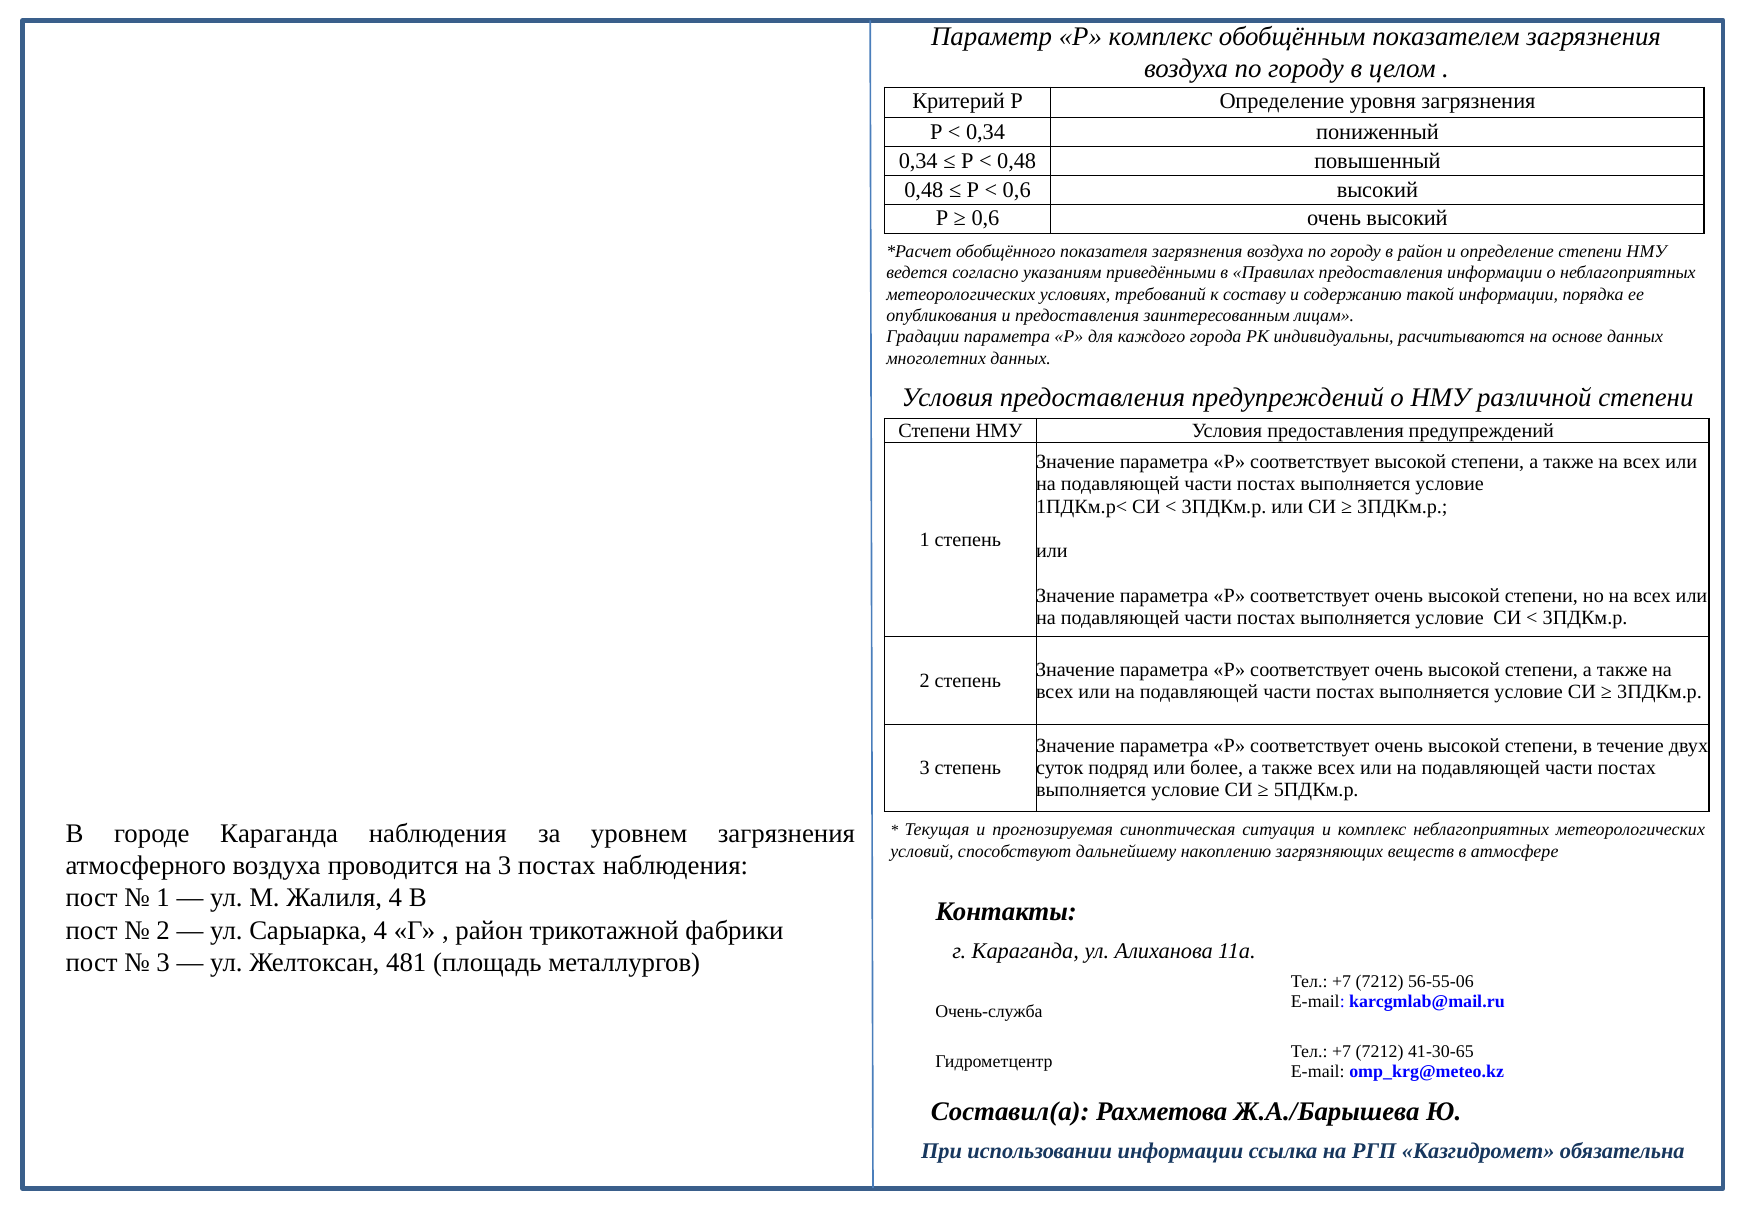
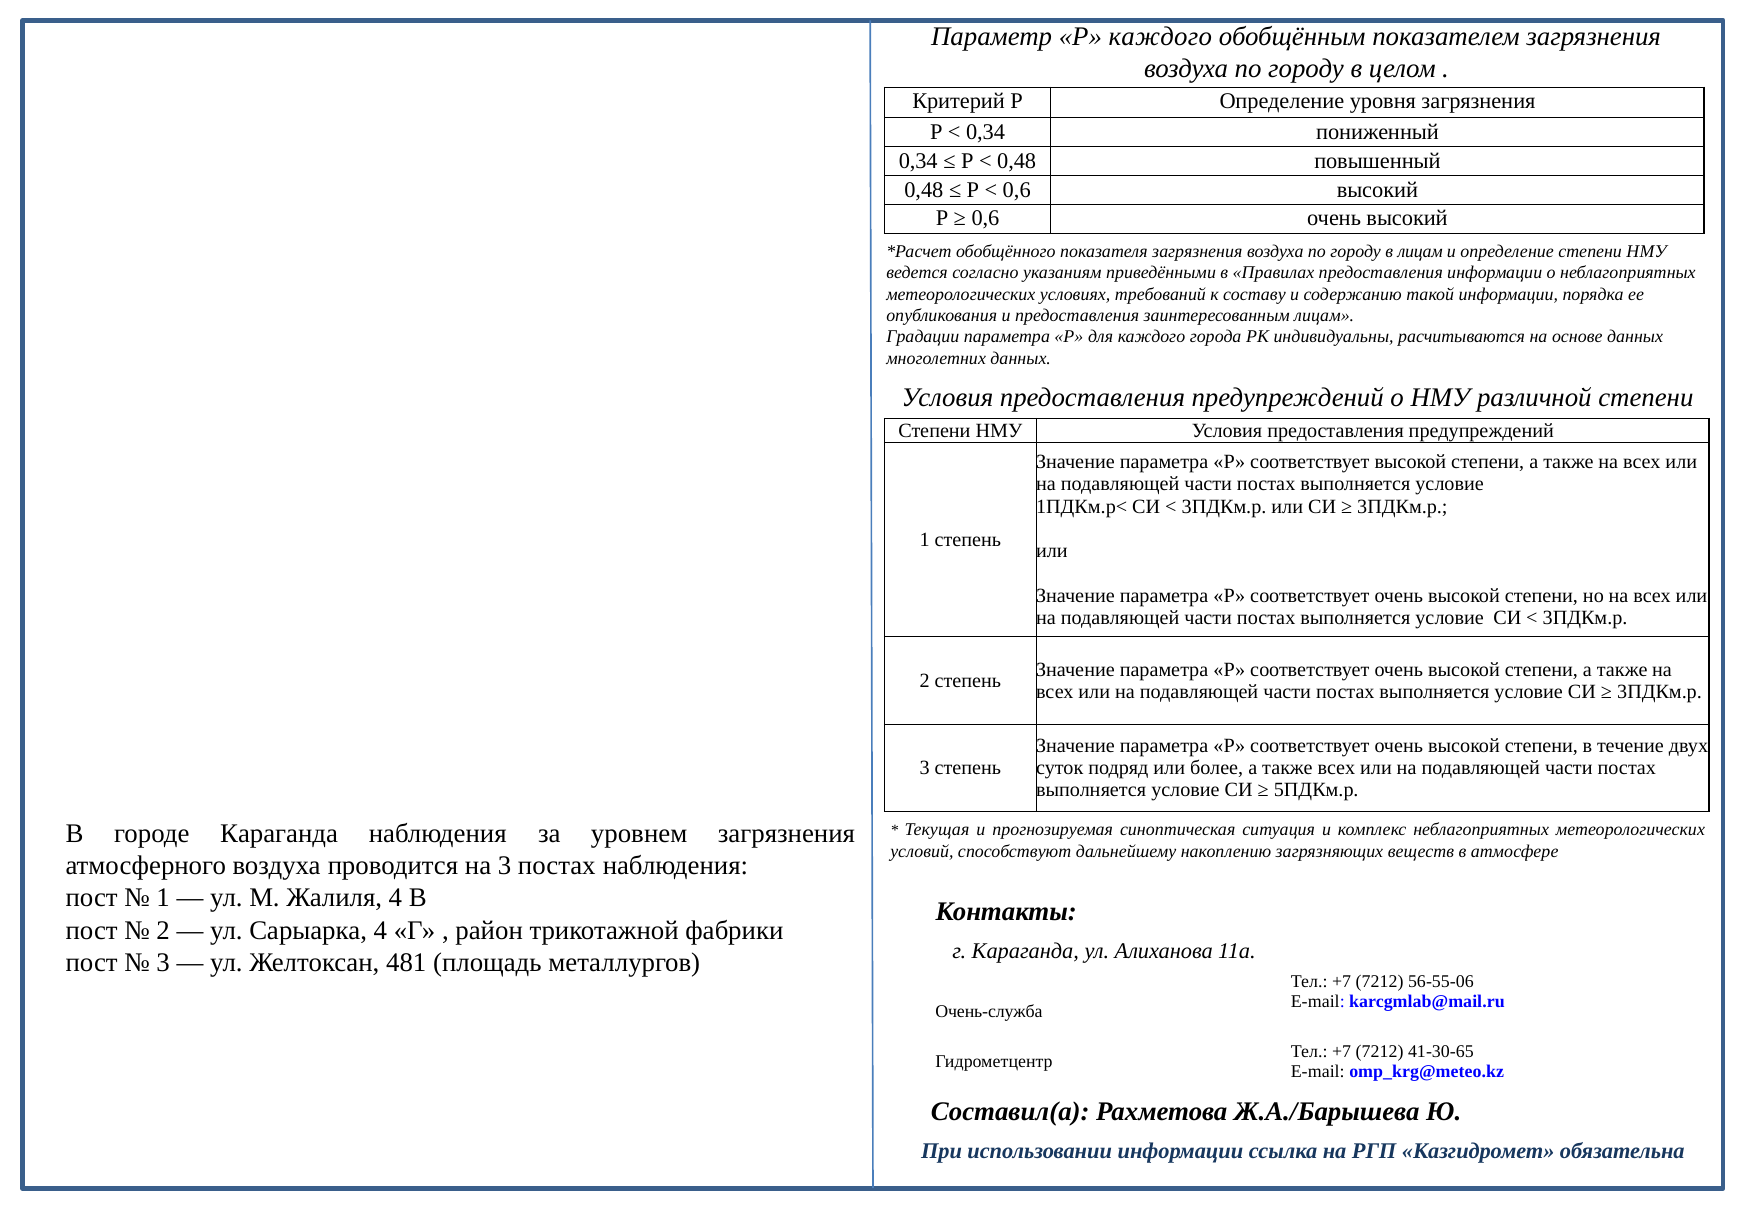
Р комплекс: комплекс -> каждого (1160, 37)
в район: район -> лицам (1420, 251)
